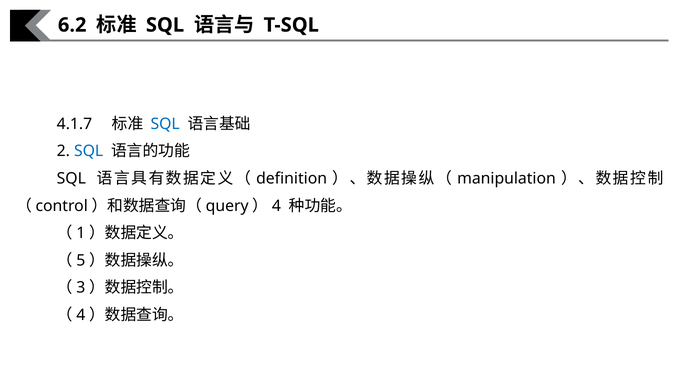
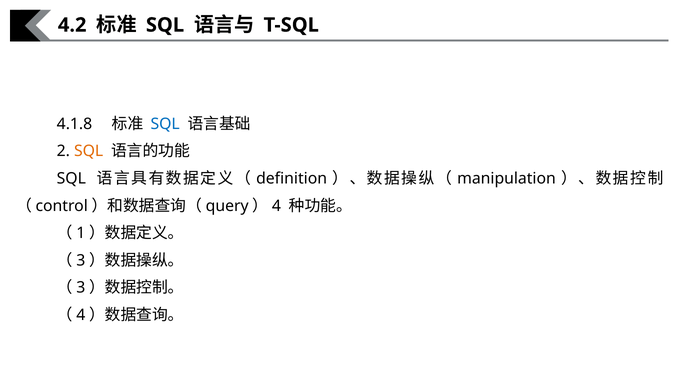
6.2: 6.2 -> 4.2 (72, 25)
4.1.7: 4.1.7 -> 4.1.8 (74, 124)
SQL colour: blue -> orange (89, 151)
5: 5 -> 3 (81, 260)
